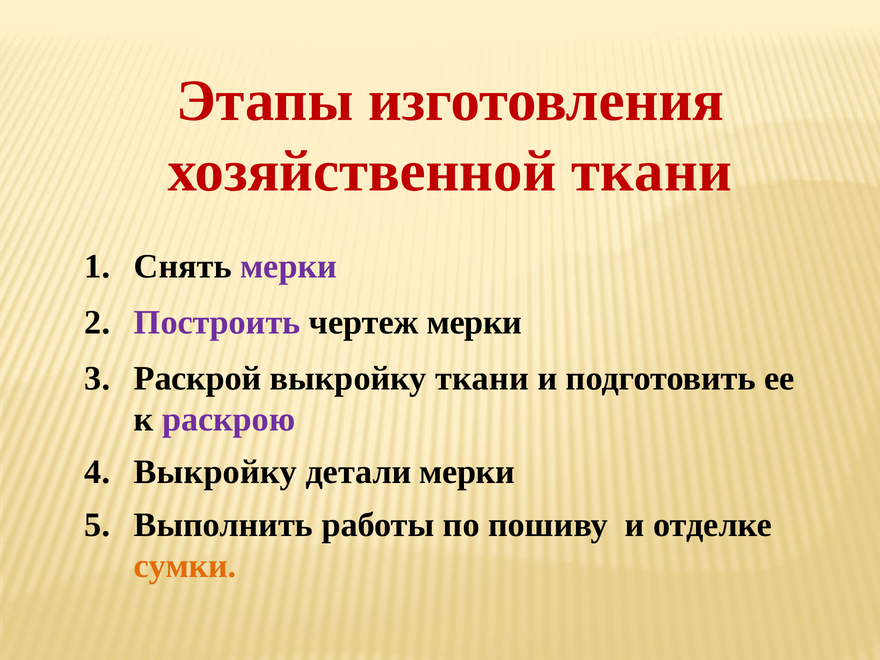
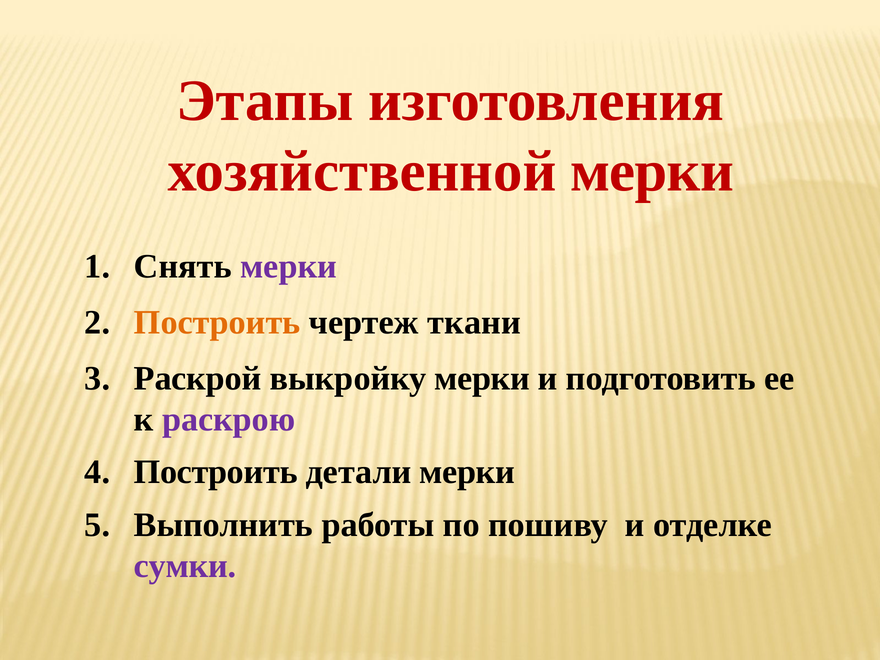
хозяйственной ткани: ткани -> мерки (652, 172)
Построить colour: purple -> orange (217, 322)
чертеж мерки: мерки -> ткани (474, 322)
выкройку ткани: ткани -> мерки (482, 378)
Выкройку: Выкройку -> Построить (216, 472)
сумки colour: orange -> purple (185, 566)
